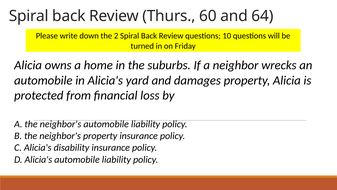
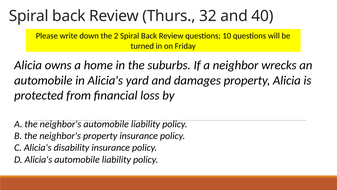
60: 60 -> 32 (208, 16)
64: 64 -> 40 (262, 16)
